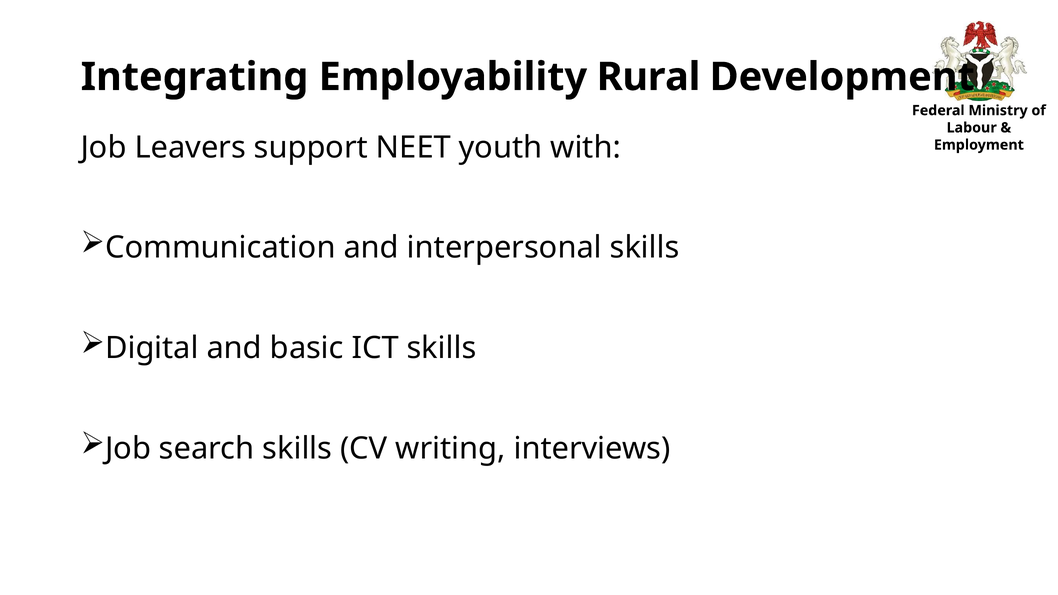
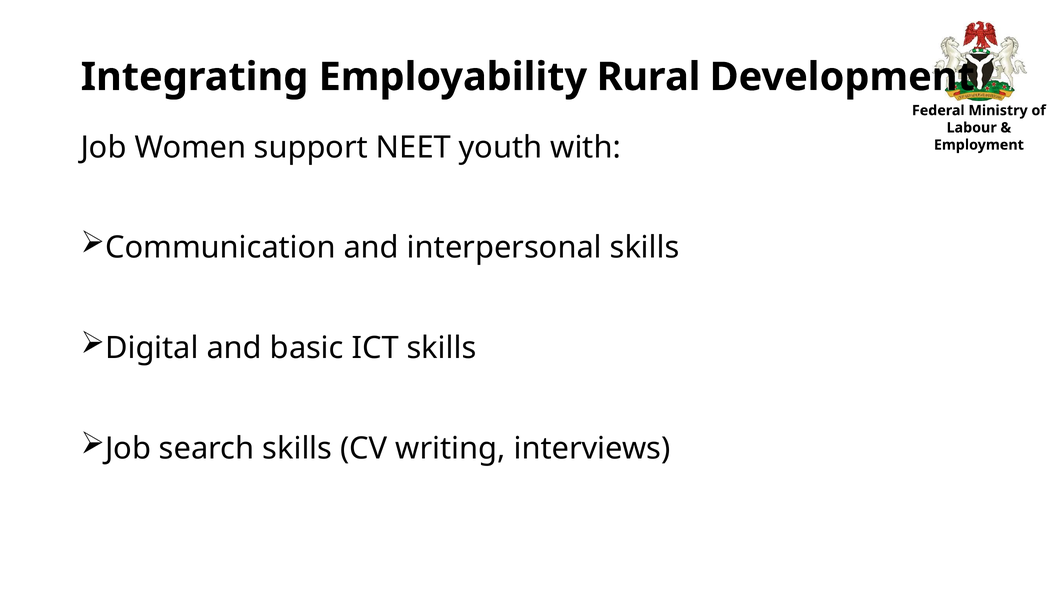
Leavers: Leavers -> Women (190, 147)
